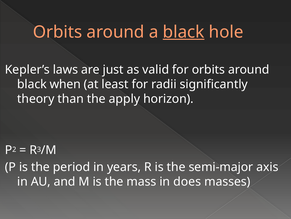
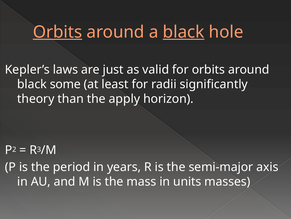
Orbits underline: none -> present (57, 32)
when: when -> some (65, 84)
does: does -> units (187, 181)
